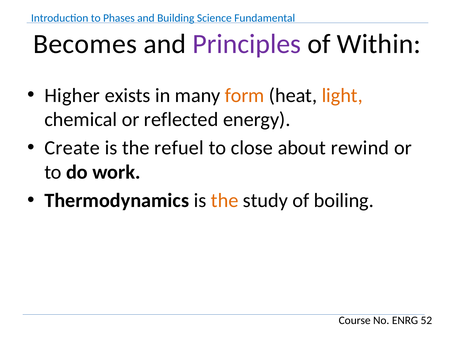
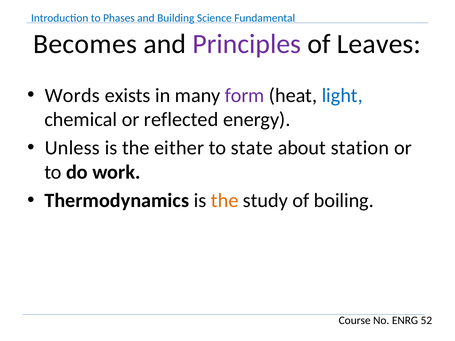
Within: Within -> Leaves (379, 44)
Higher: Higher -> Words (72, 95)
form colour: orange -> purple (245, 95)
light colour: orange -> blue (342, 95)
Create: Create -> Unless (72, 148)
refuel: refuel -> either (179, 148)
close: close -> state (252, 148)
rewind: rewind -> station (360, 148)
